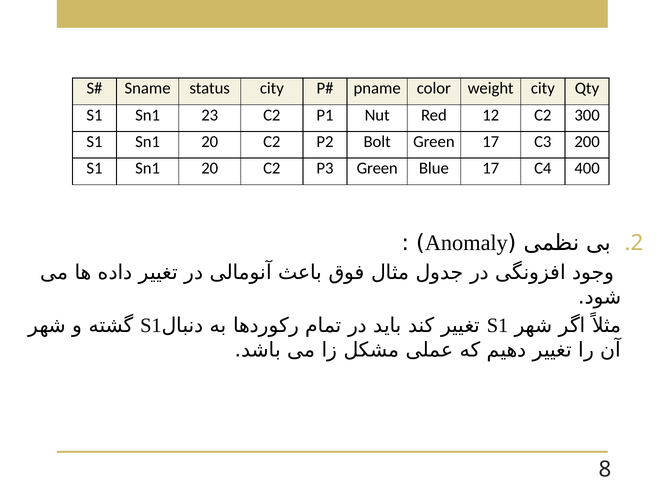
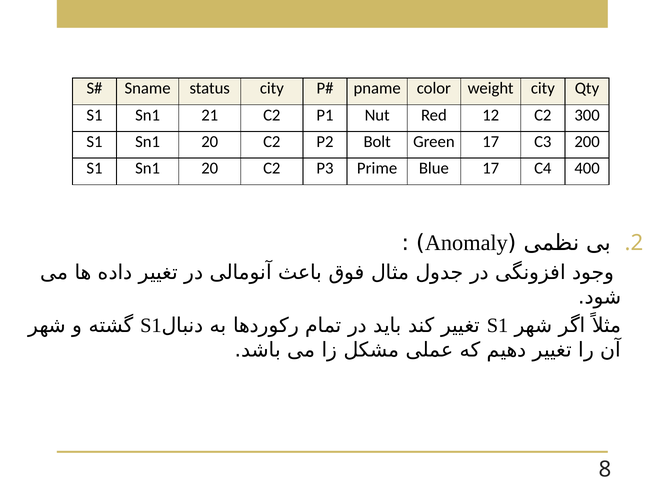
23: 23 -> 21 (210, 115)
P3 Green: Green -> Prime (377, 168)
